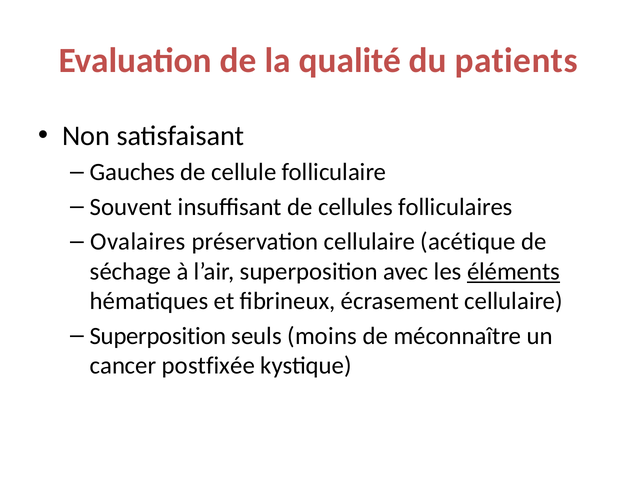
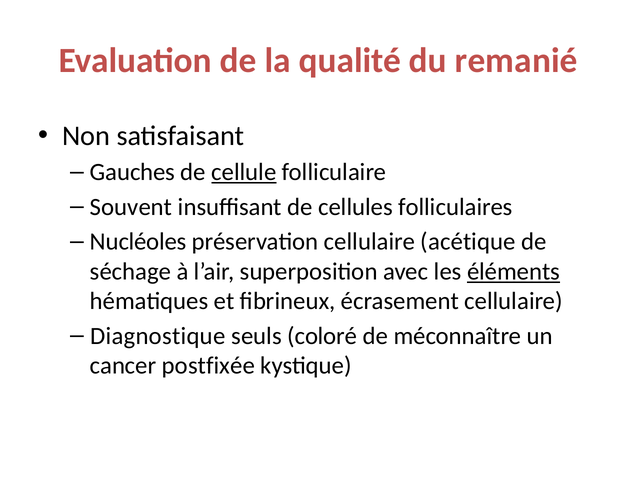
patients: patients -> remanié (516, 60)
cellule underline: none -> present (244, 172)
Ovalaires: Ovalaires -> Nucléoles (138, 242)
Superposition: Superposition -> Diagnostique (158, 336)
moins: moins -> coloré (322, 336)
